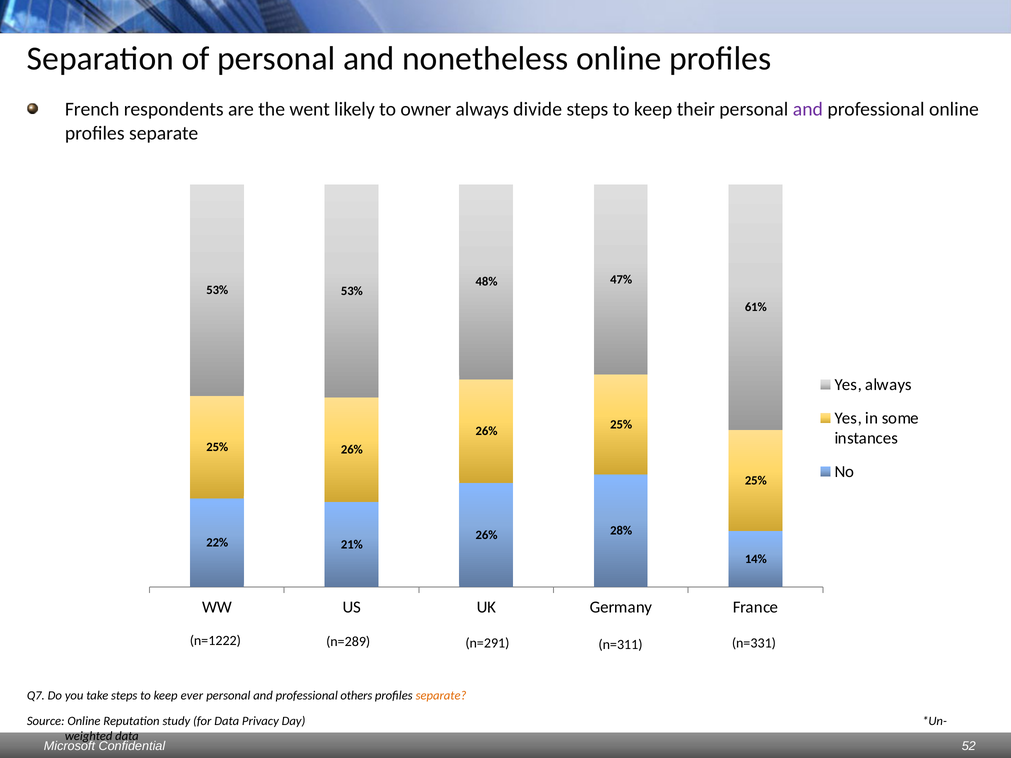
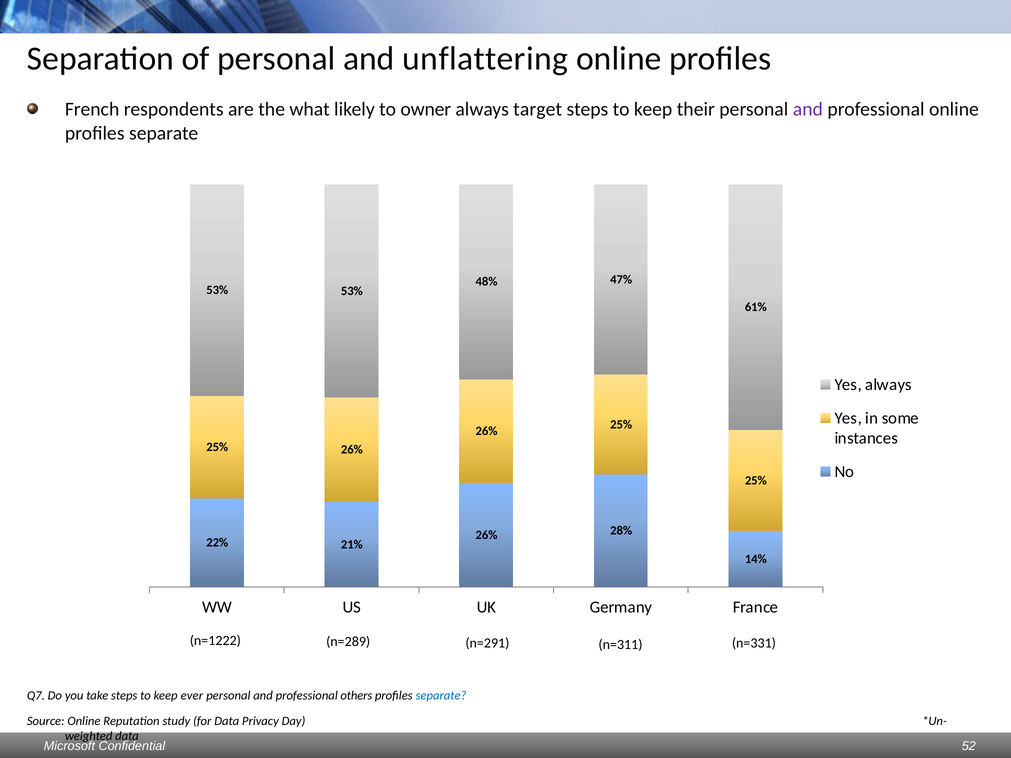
nonetheless: nonetheless -> unflattering (485, 58)
went: went -> what (310, 110)
divide: divide -> target (538, 110)
separate colour: orange -> blue (441, 696)
